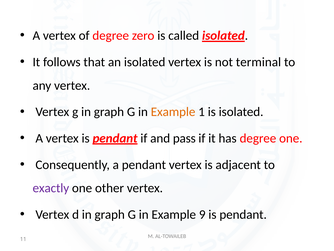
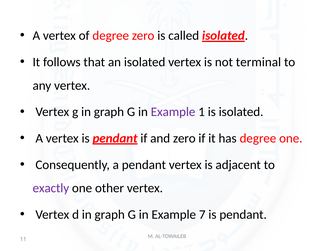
Example colour: orange -> purple (173, 112)
and pass: pass -> zero (184, 138)
9: 9 -> 7 (202, 214)
